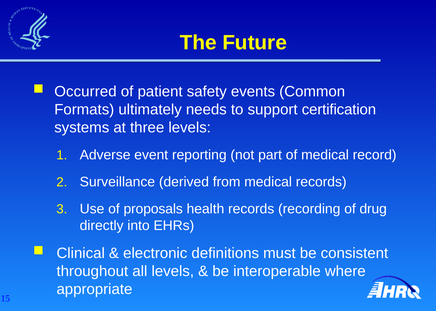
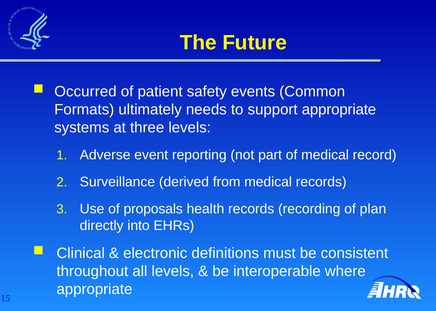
support certification: certification -> appropriate (339, 110)
drug: drug -> plan (373, 209)
